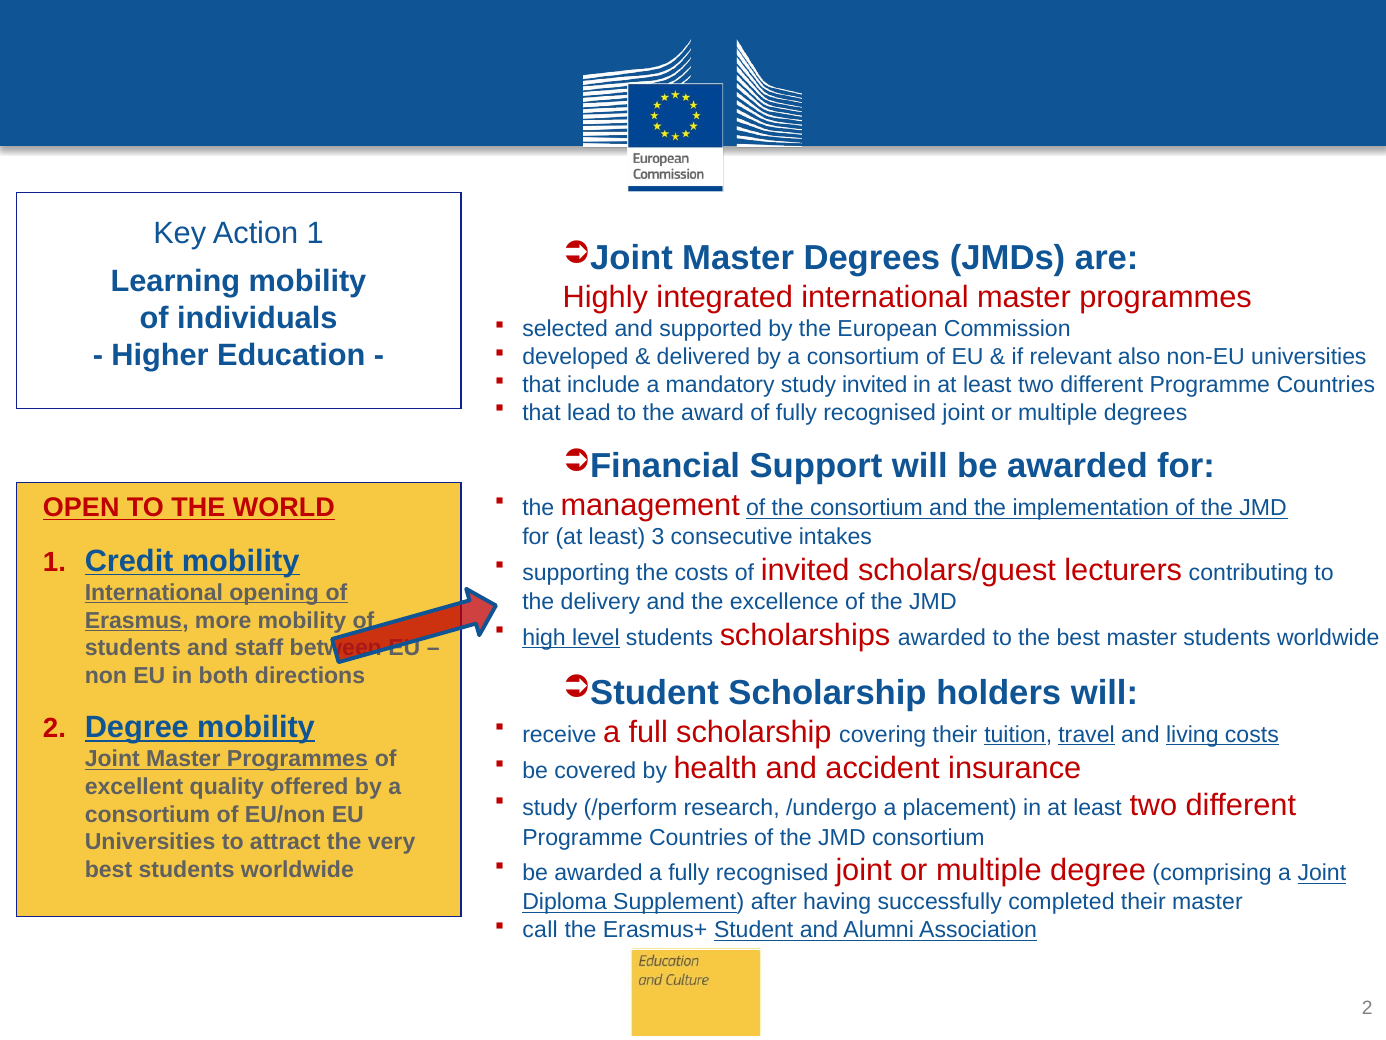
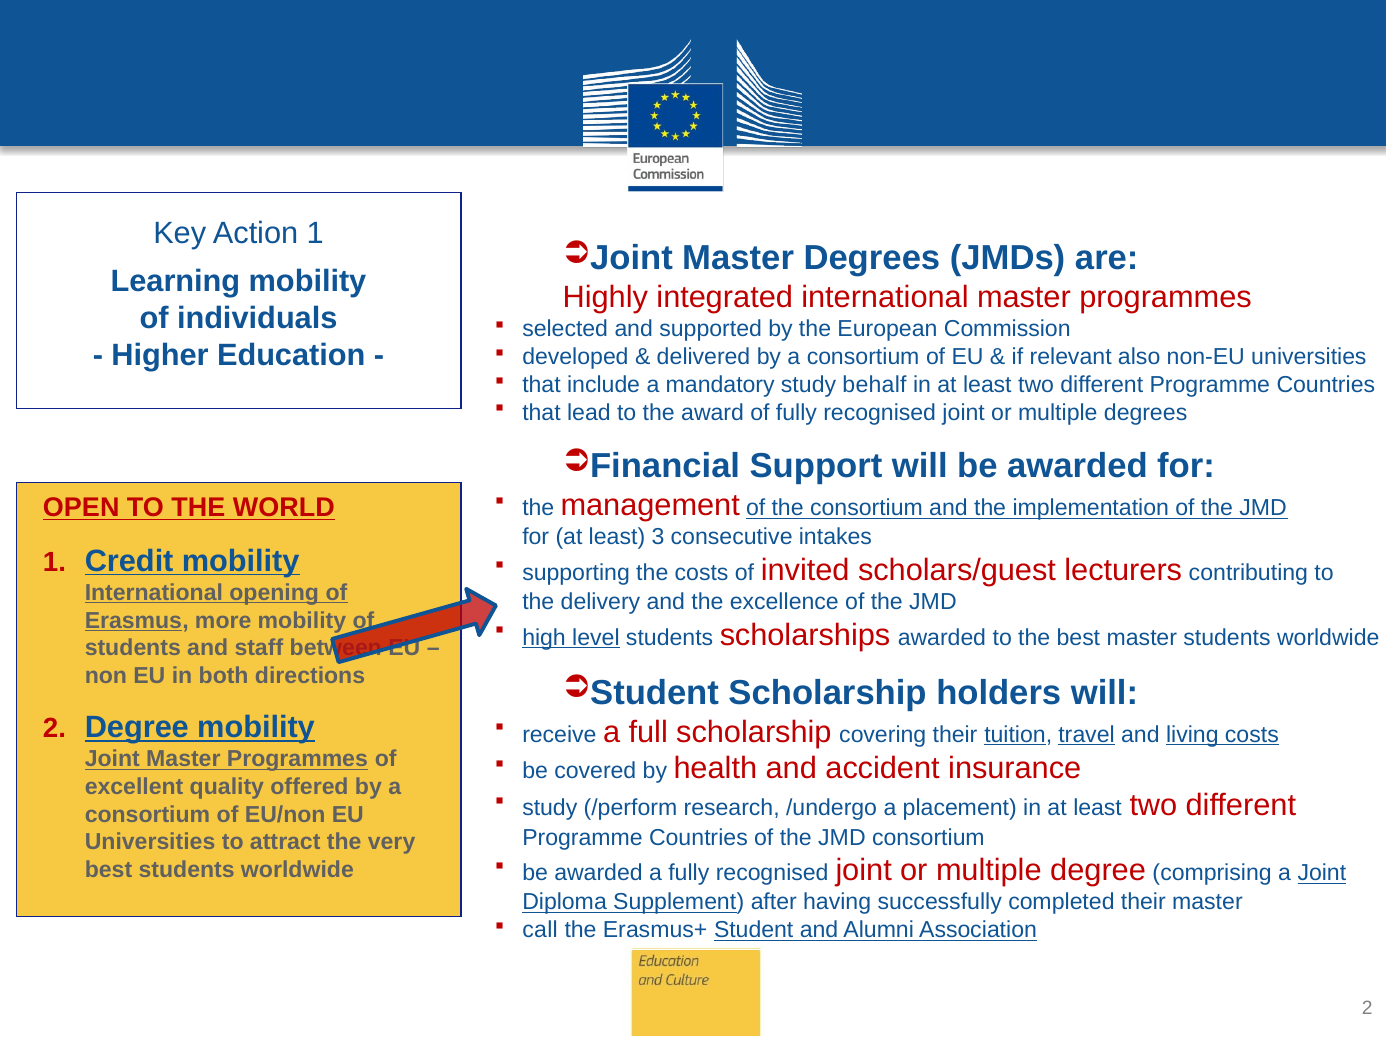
study invited: invited -> behalf (874, 385)
